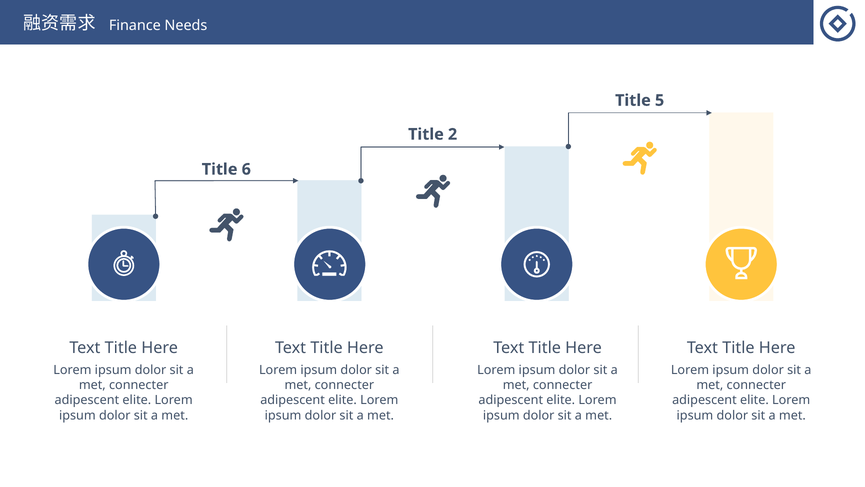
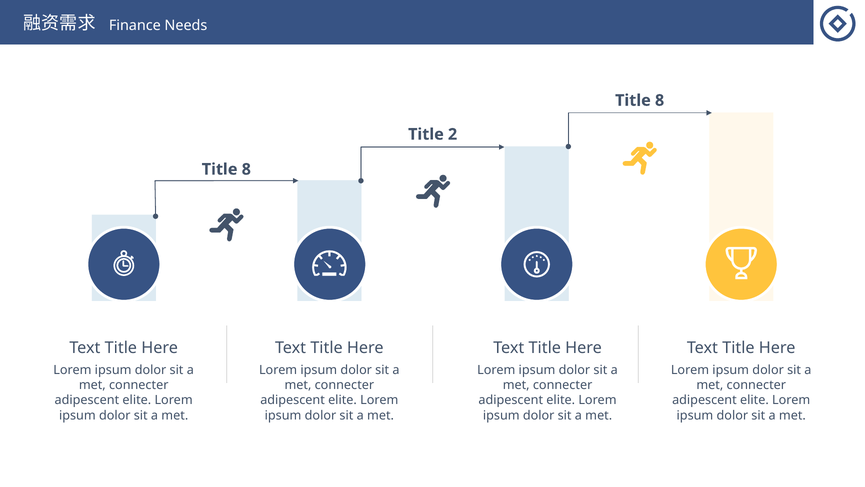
5: 5 -> 8 (660, 100)
6: 6 -> 8 (246, 169)
